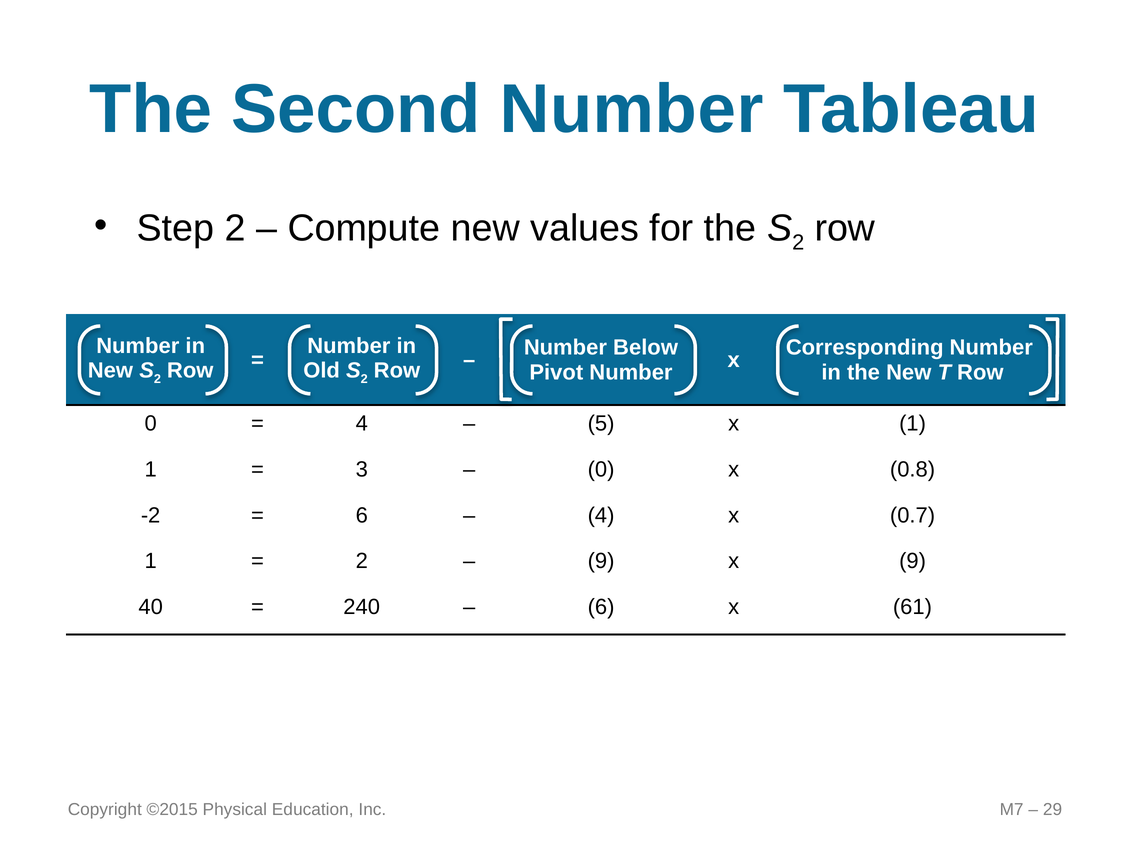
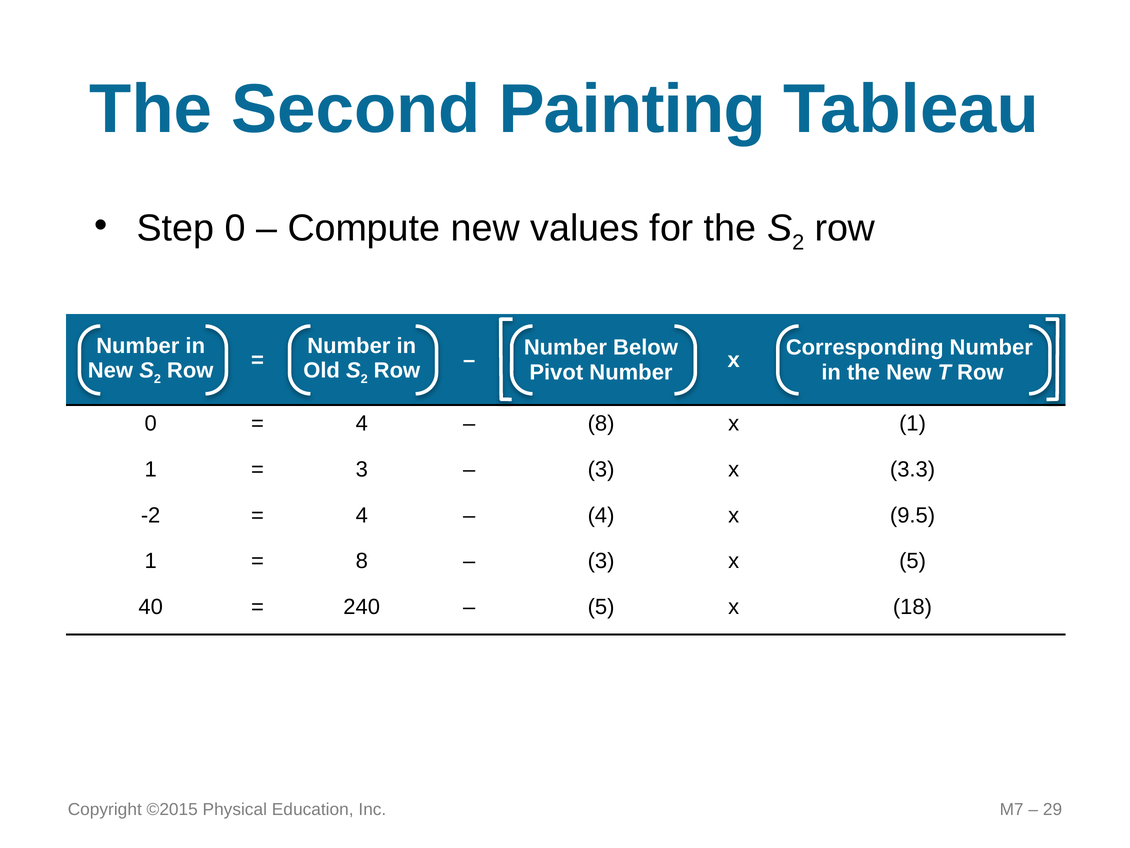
Second Number: Number -> Painting (632, 109)
Step 2: 2 -> 0 (235, 228)
5: 5 -> 8 (601, 423)
0: 0 -> 3 (601, 469)
0.8: 0.8 -> 3.3 (913, 469)
6: 6 -> 4 (362, 515)
0.7: 0.7 -> 9.5 (913, 515)
2: 2 -> 8 (362, 561)
9: 9 -> 3 (601, 561)
x 9: 9 -> 5 (913, 561)
6: 6 -> 5 (601, 607)
61: 61 -> 18 (912, 607)
